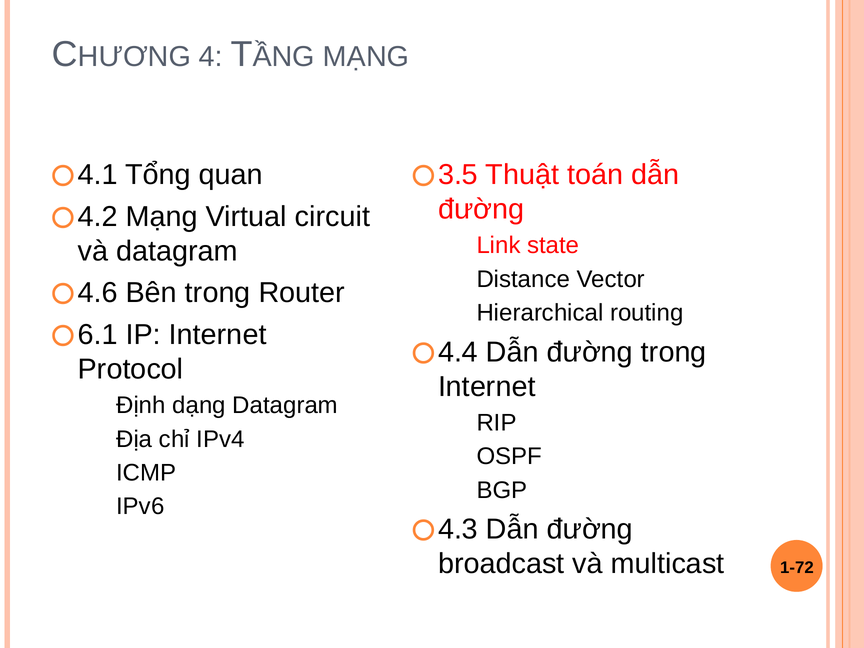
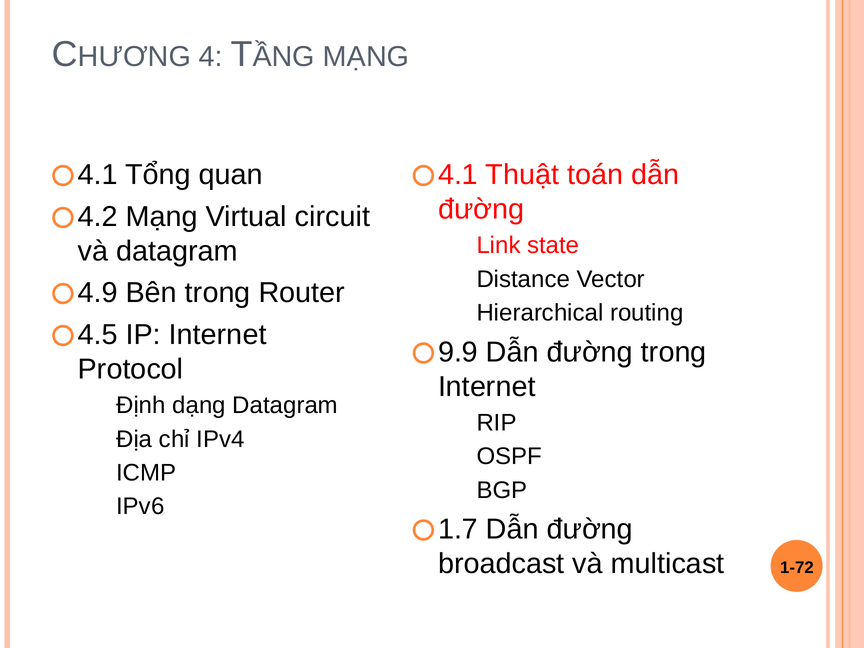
3.5: 3.5 -> 4.1 (458, 175)
4.6: 4.6 -> 4.9 (98, 293)
6.1: 6.1 -> 4.5 (98, 335)
4.4: 4.4 -> 9.9 (458, 352)
4.3: 4.3 -> 1.7 (458, 529)
